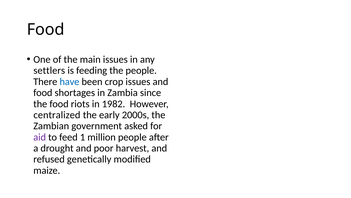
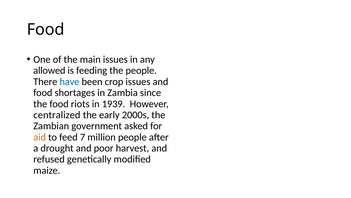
settlers: settlers -> allowed (49, 70)
1982: 1982 -> 1939 (114, 104)
aid colour: purple -> orange (40, 137)
1: 1 -> 7 (83, 137)
